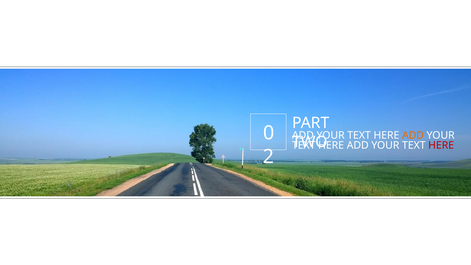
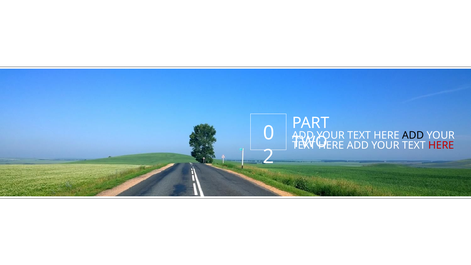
ADD colour: orange -> black (413, 135)
